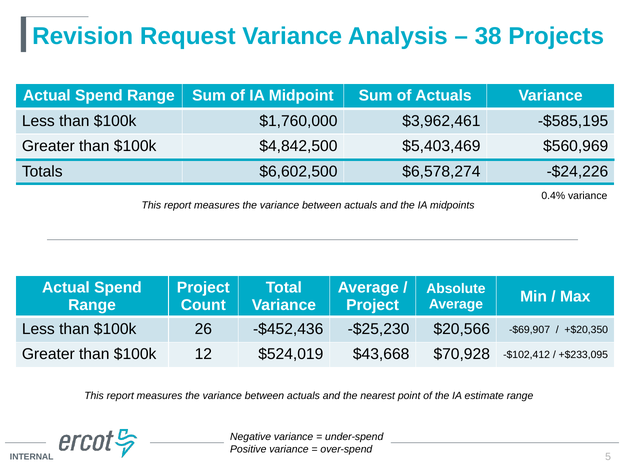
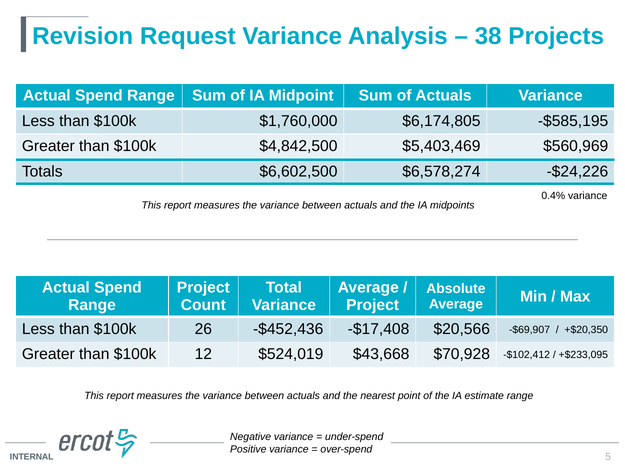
$3,962,461: $3,962,461 -> $6,174,805 (441, 121)
-$25,230: -$25,230 -> -$17,408 (379, 329)
